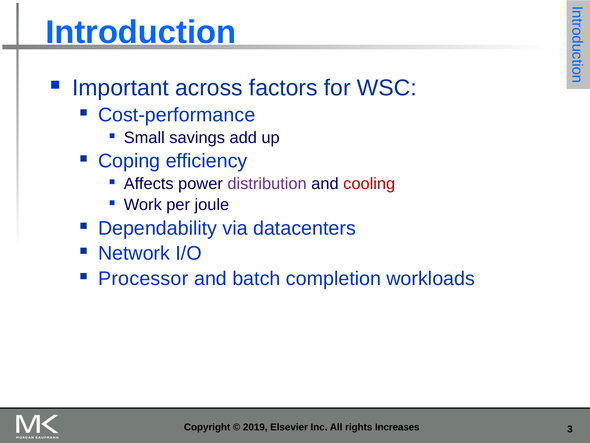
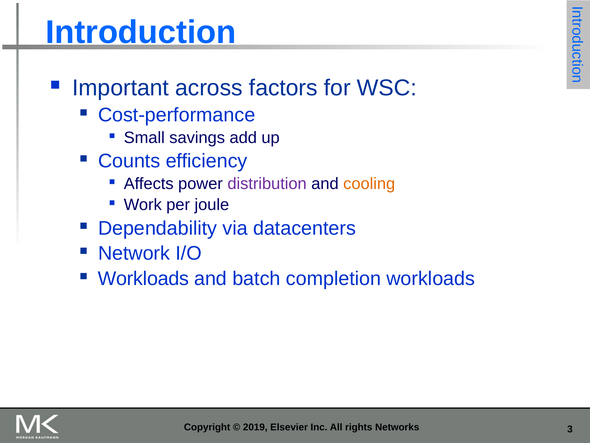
Coping: Coping -> Counts (129, 161)
cooling colour: red -> orange (369, 184)
Processor: Processor -> Workloads (143, 278)
Increases: Increases -> Networks (397, 427)
